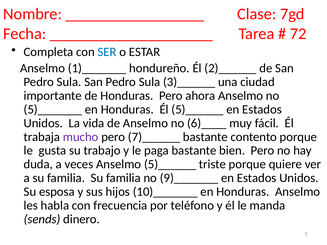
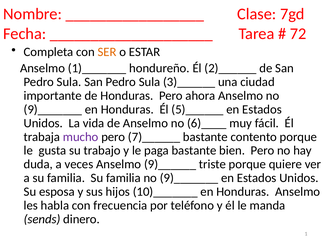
SER colour: blue -> orange (107, 52)
5)_______: 5)_______ -> 9)_______ (53, 109)
Anselmo 5)______: 5)______ -> 9)______ (170, 164)
